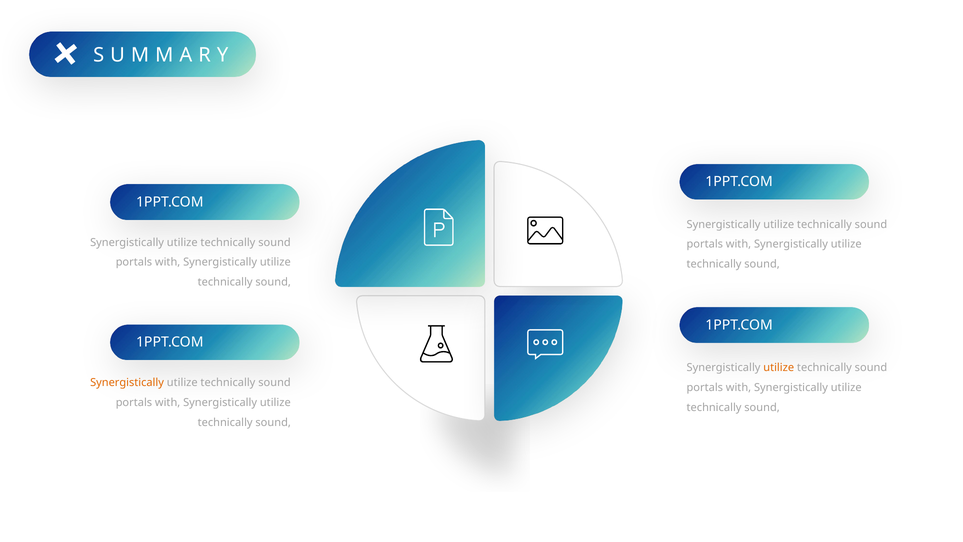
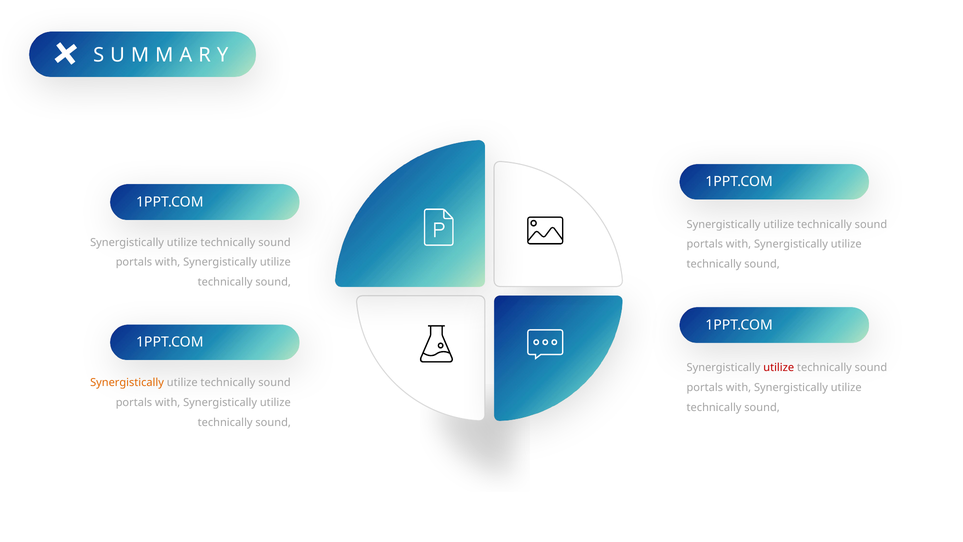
utilize colour: orange -> red (779, 367)
